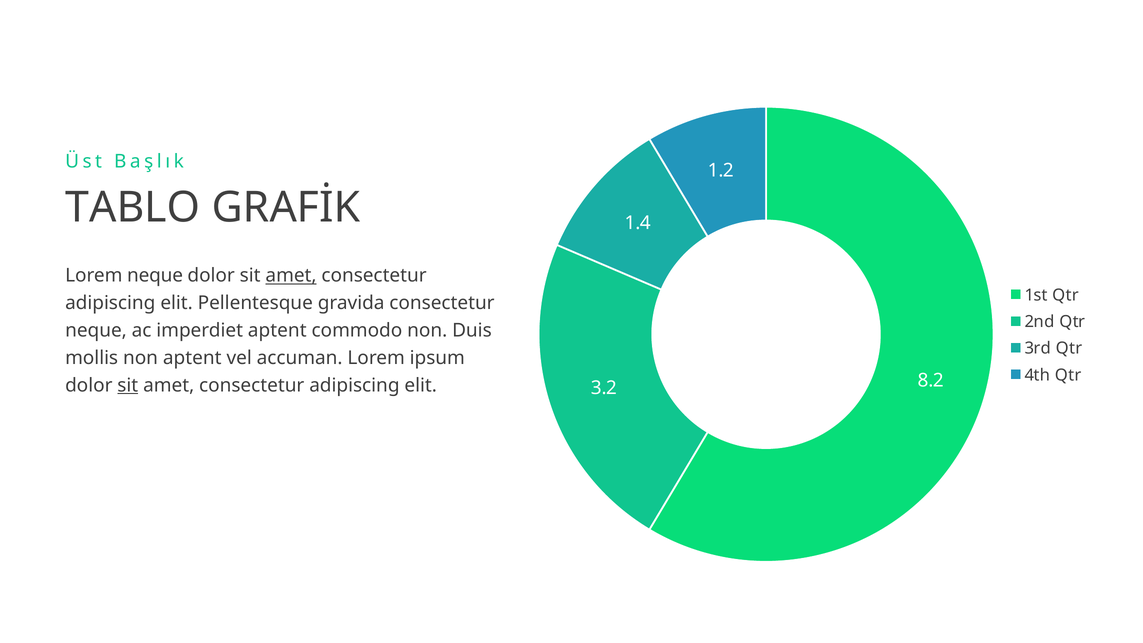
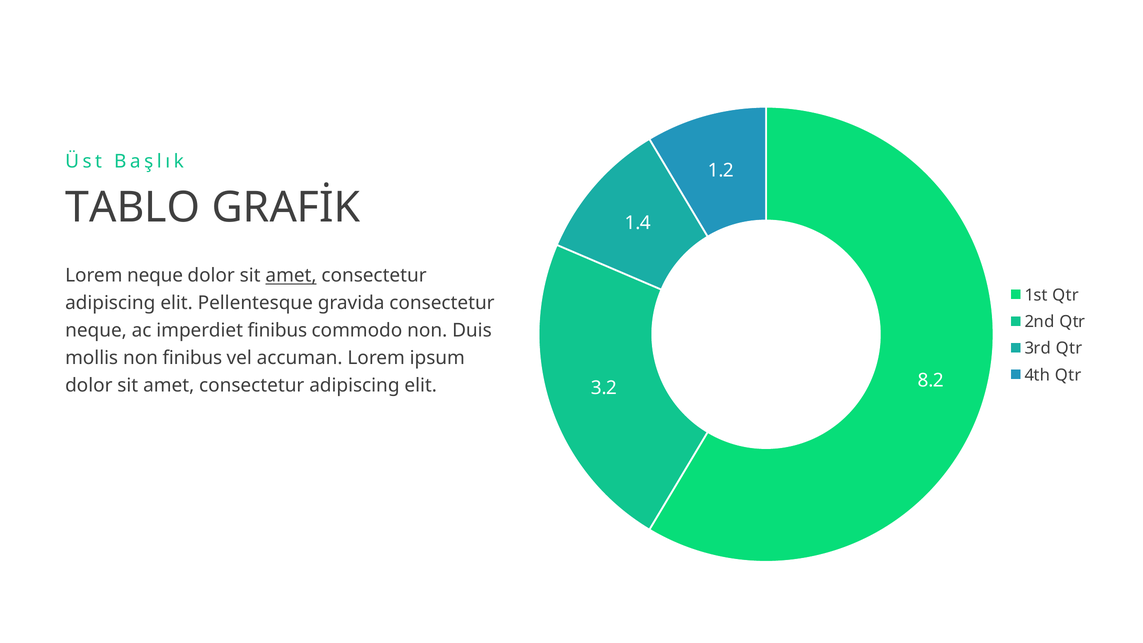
imperdiet aptent: aptent -> finibus (277, 330)
non aptent: aptent -> finibus (192, 358)
sit underline: present -> none (128, 385)
